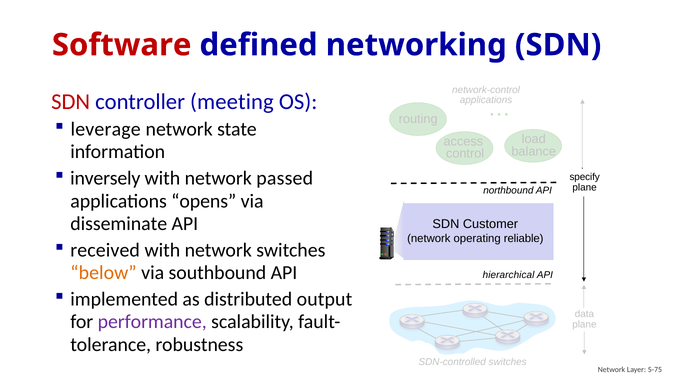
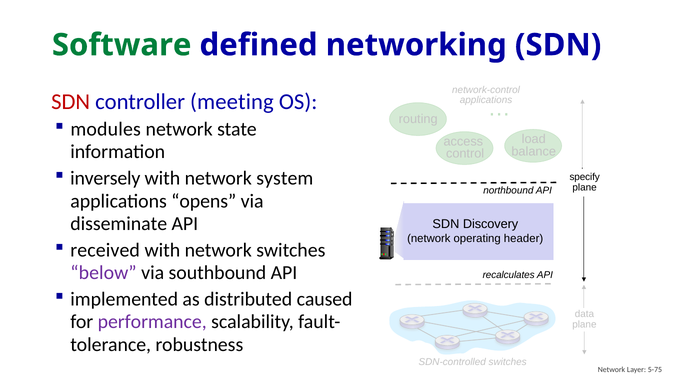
Software colour: red -> green (122, 45)
leverage: leverage -> modules (106, 129)
passed: passed -> system (285, 179)
Customer: Customer -> Discovery (491, 224)
reliable: reliable -> header (524, 239)
below colour: orange -> purple (103, 273)
hierarchical: hierarchical -> recalculates (509, 275)
output: output -> caused (325, 300)
